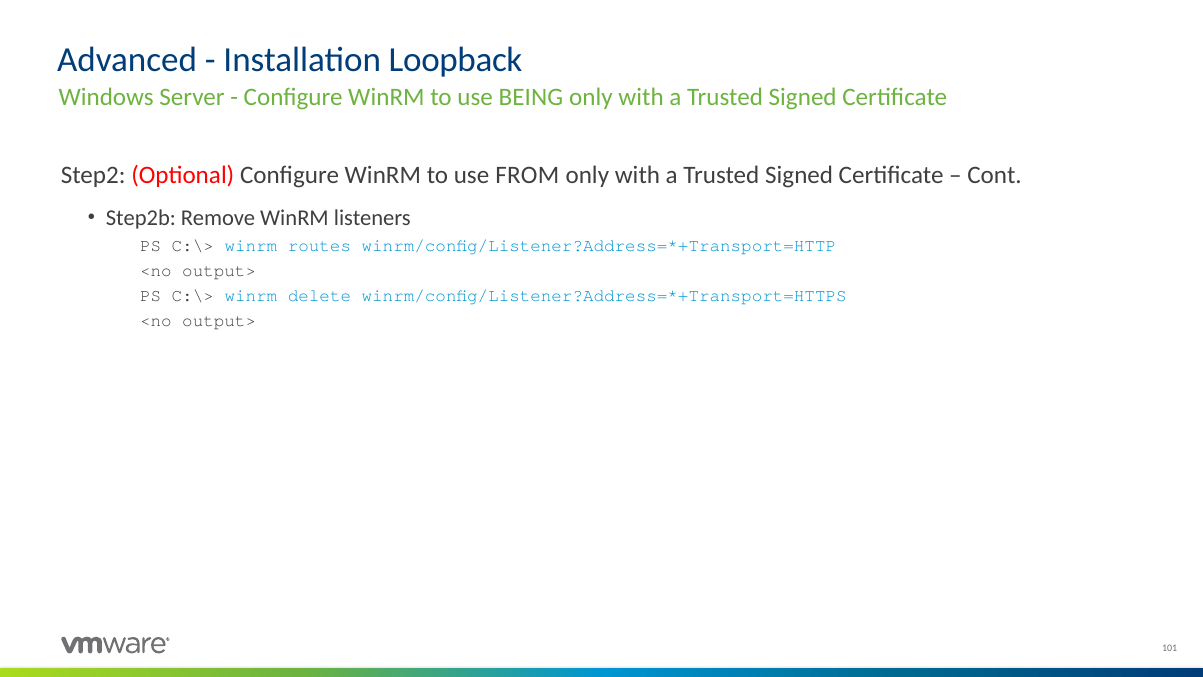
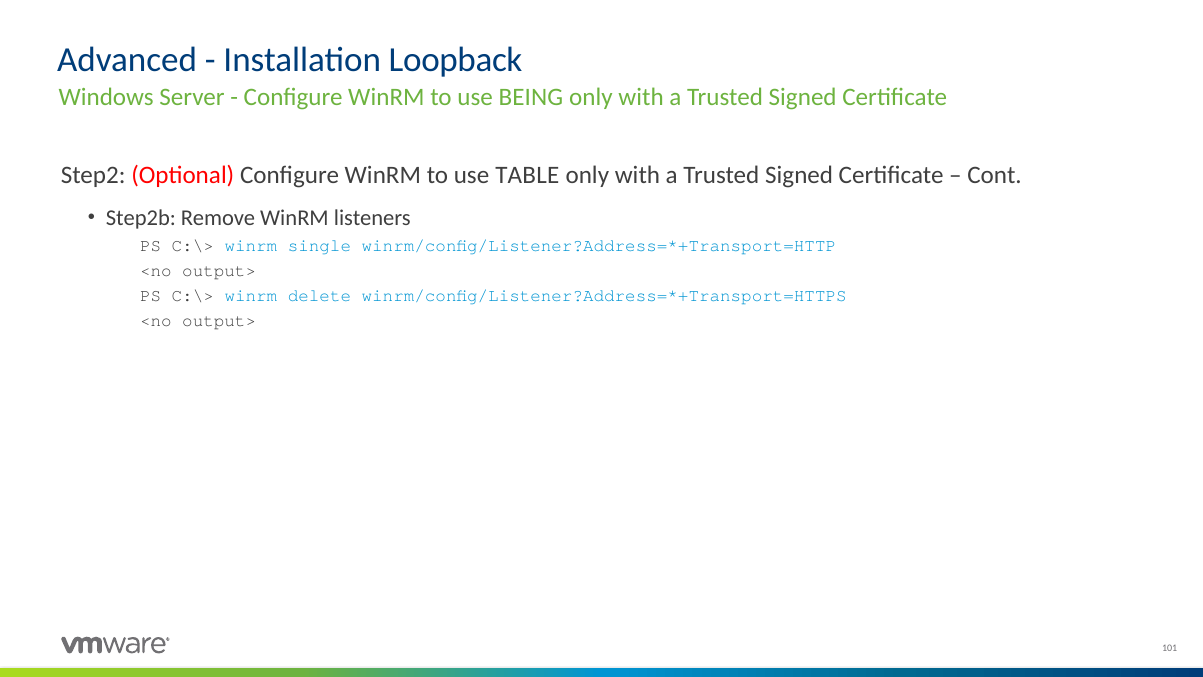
FROM: FROM -> TABLE (527, 175)
routes: routes -> single (319, 246)
